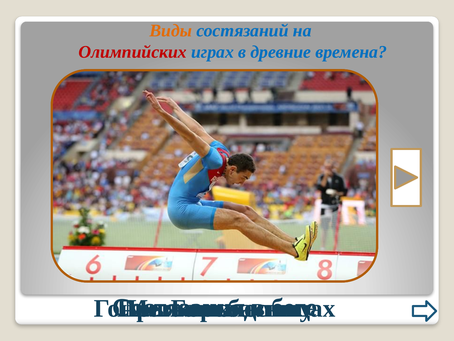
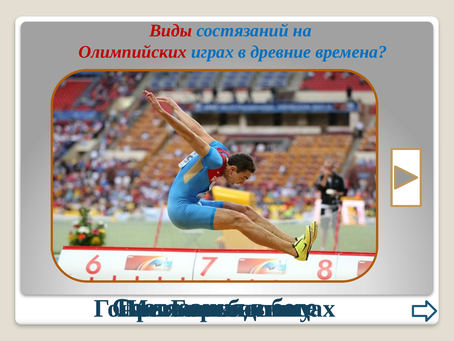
Виды colour: orange -> red (171, 31)
